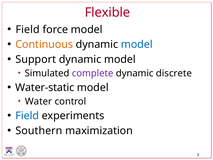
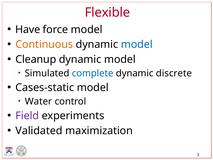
Field: Field -> Have (28, 29)
Support: Support -> Cleanup (36, 59)
complete colour: purple -> blue (93, 73)
Water-static: Water-static -> Cases-static (45, 87)
Field colour: blue -> purple (27, 116)
Southern: Southern -> Validated (39, 131)
